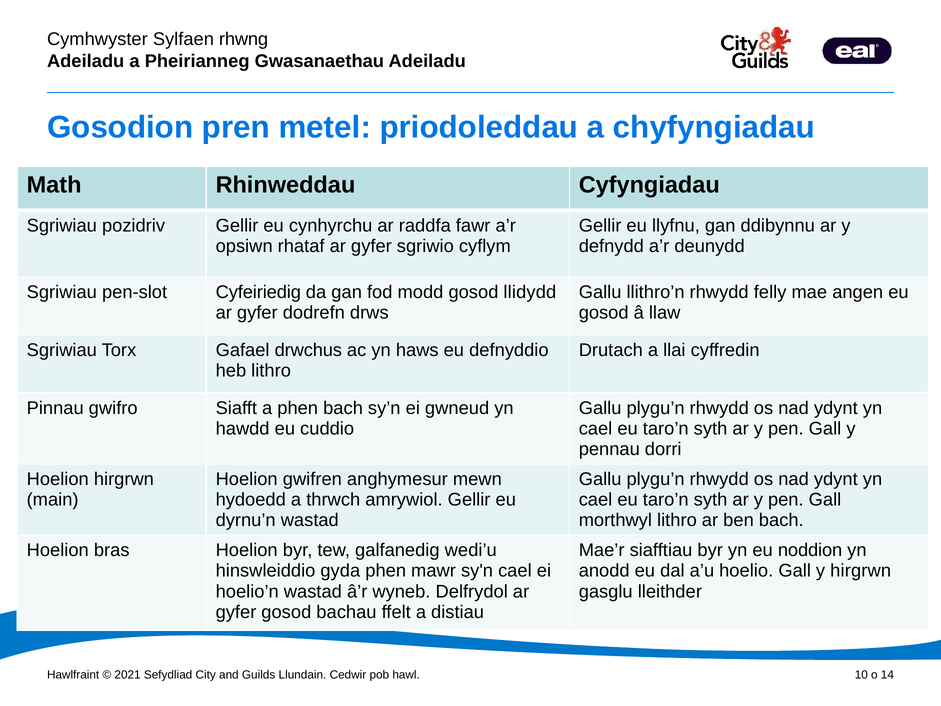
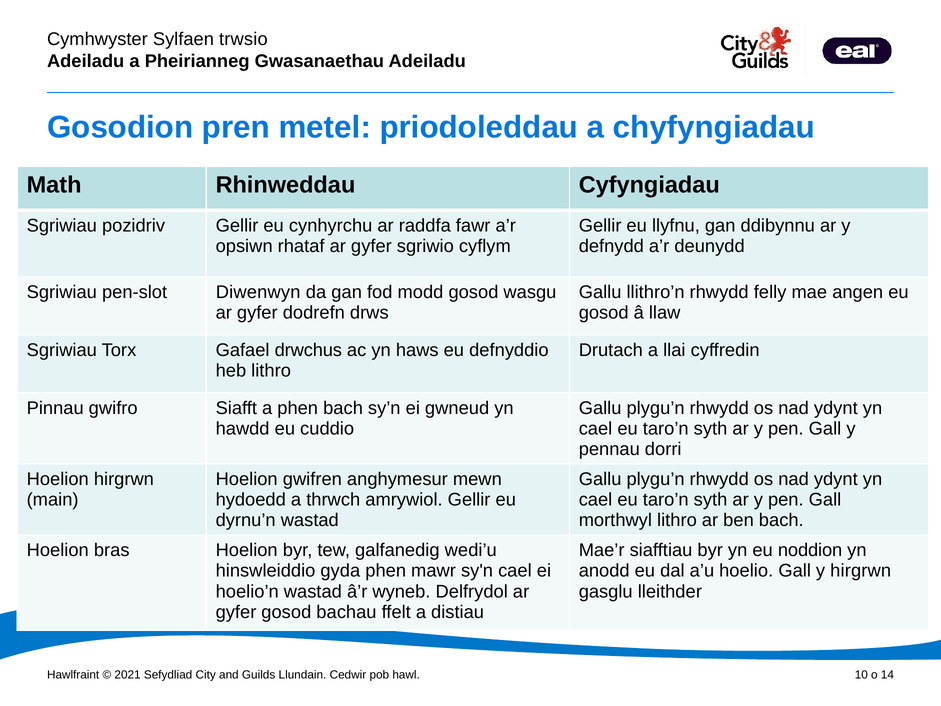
rhwng: rhwng -> trwsio (243, 39)
Cyfeiriedig: Cyfeiriedig -> Diwenwyn (258, 292)
llidydd: llidydd -> wasgu (530, 292)
